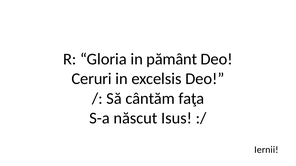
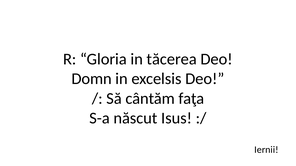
pământ: pământ -> tăcerea (172, 59)
Ceruri: Ceruri -> Domn (92, 79)
